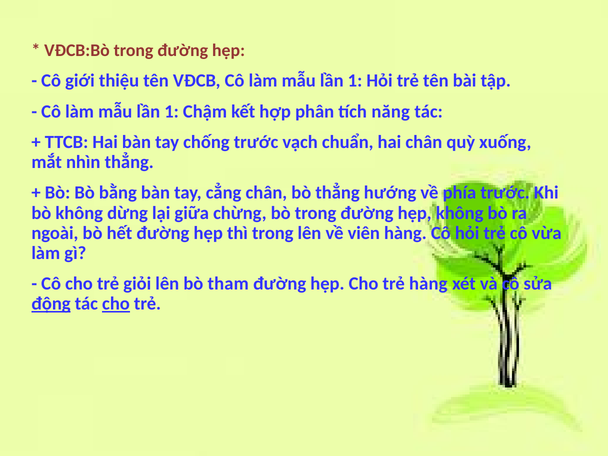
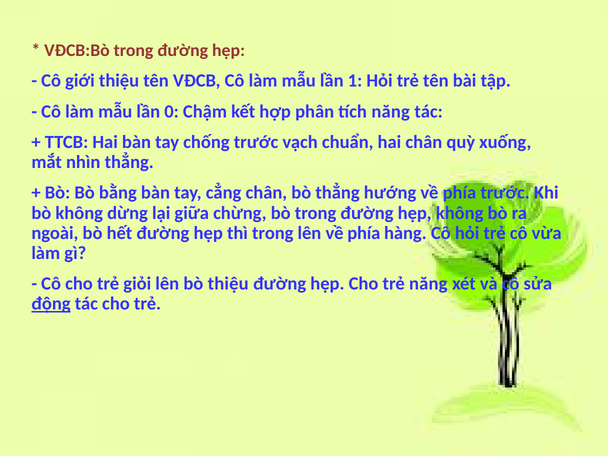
1: 1 -> 0 (172, 111)
lên về viên: viên -> phía (364, 233)
bò tham: tham -> thiệu (228, 284)
trẻ hàng: hàng -> năng (428, 284)
cho underline: present -> none (116, 304)
